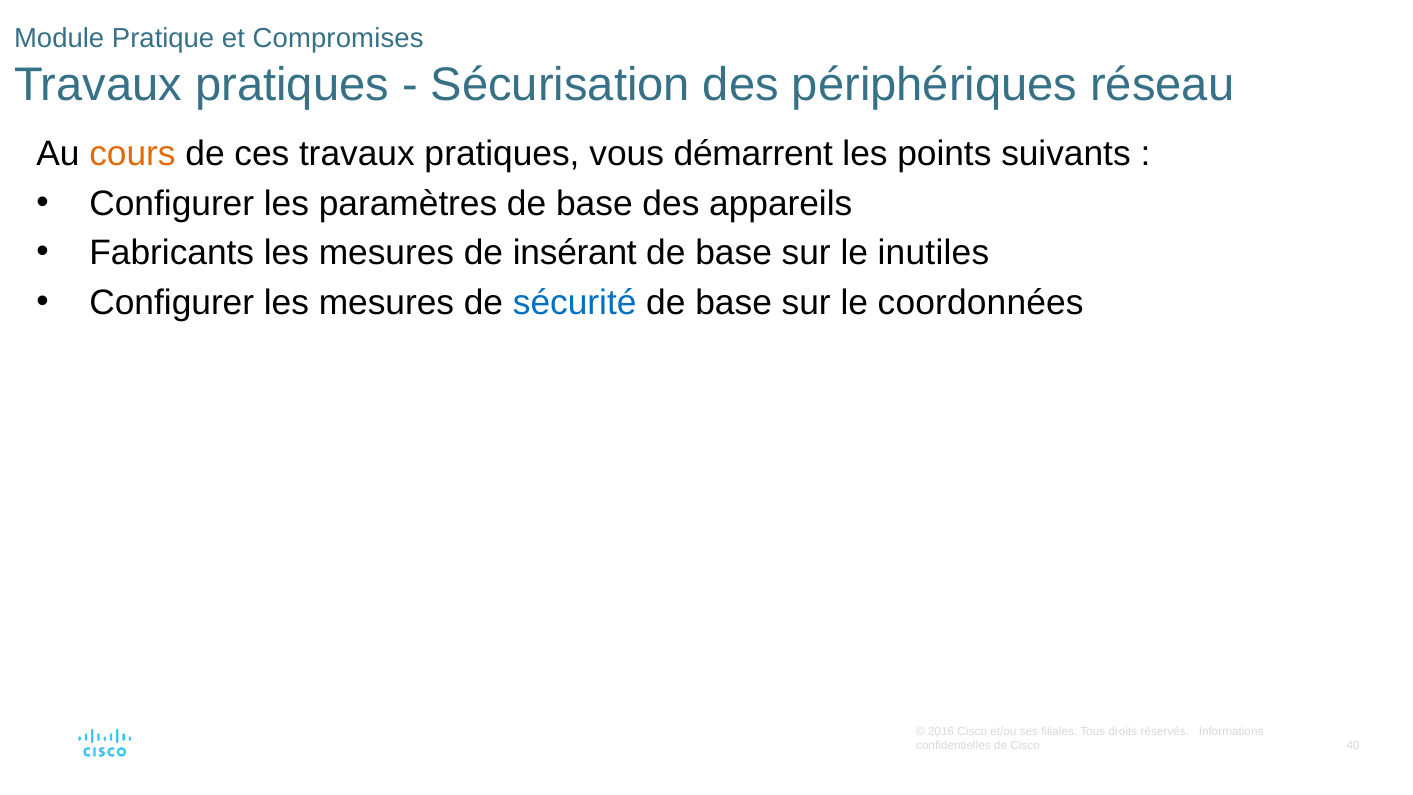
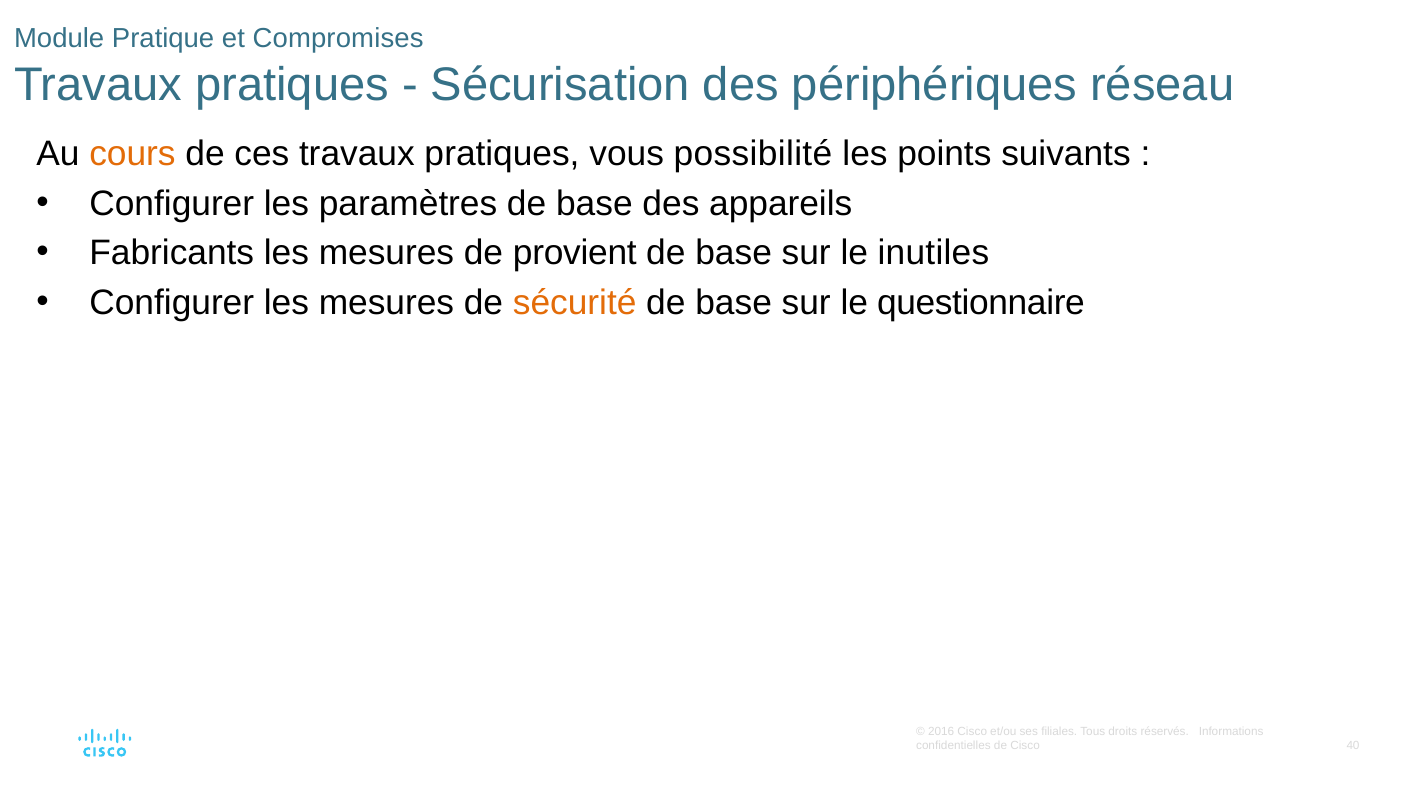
démarrent: démarrent -> possibilité (753, 154)
insérant: insérant -> provient (575, 253)
sécurité colour: blue -> orange (575, 303)
coordonnées: coordonnées -> questionnaire (981, 303)
